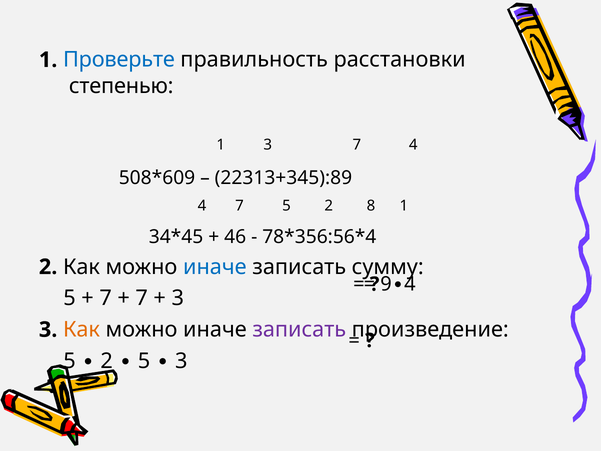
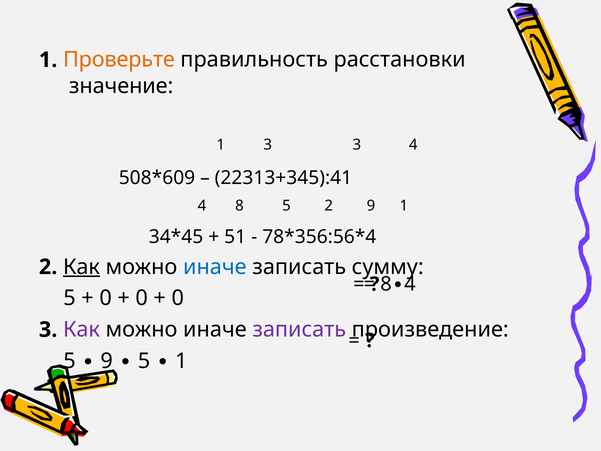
Проверьте colour: blue -> orange (119, 60)
степенью: степенью -> значение (121, 86)
3 7: 7 -> 3 (357, 144)
22313+345):89: 22313+345):89 -> 22313+345):41 (283, 178)
4 7: 7 -> 8 (240, 206)
2 8: 8 -> 9 (371, 206)
46: 46 -> 51 (235, 237)
Как underline: none -> present (82, 267)
9: 9 -> 8 (386, 284)
7: 7 -> 0 (106, 298)
7: 7 -> 0 (142, 298)
3: 3 -> 0 (178, 298)
Как colour: orange -> purple (82, 329)
2: 2 -> 9 (107, 361)
5 3: 3 -> 1 (181, 361)
